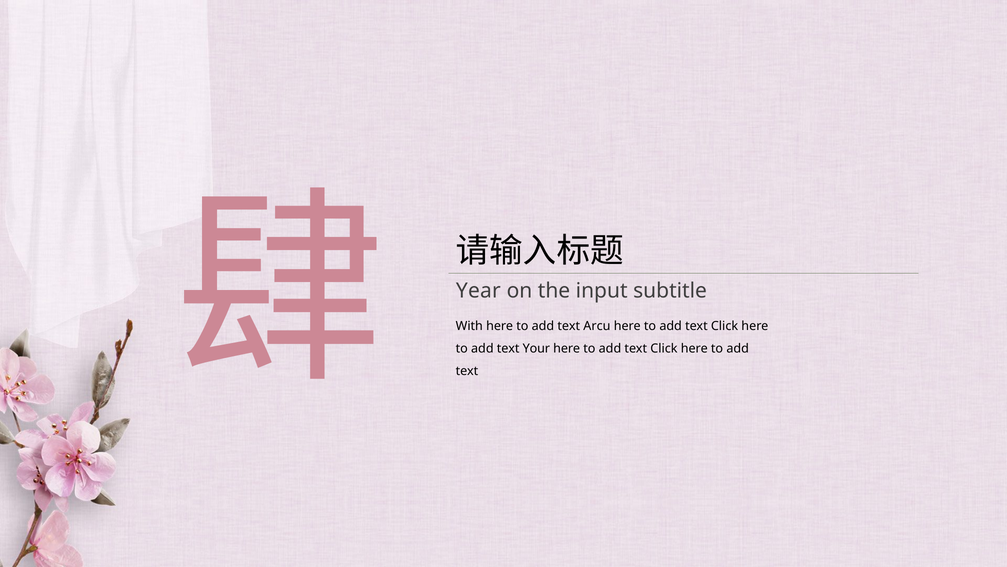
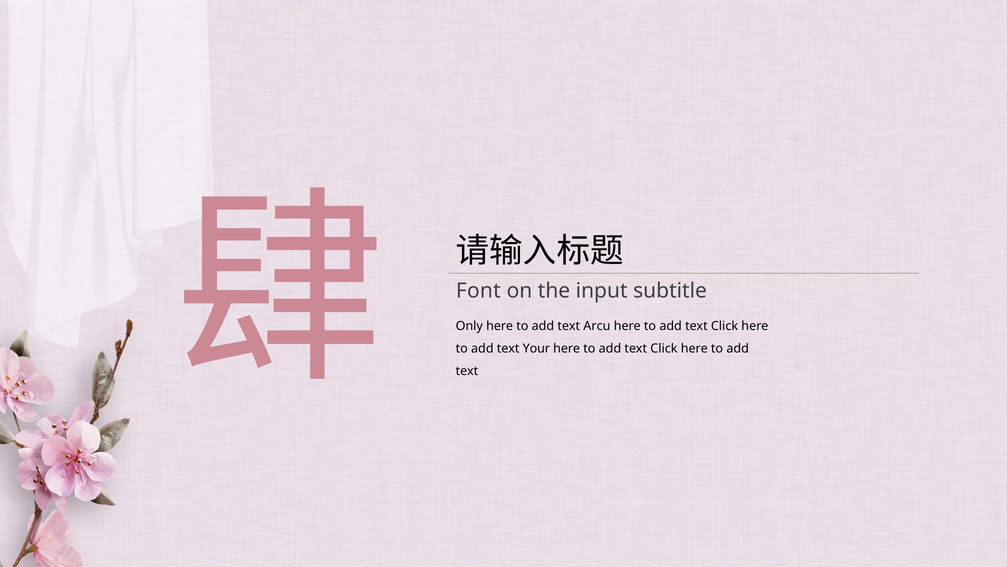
Year: Year -> Font (478, 291)
With: With -> Only (469, 326)
